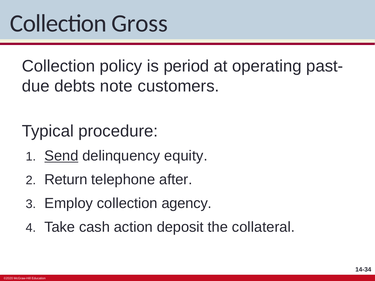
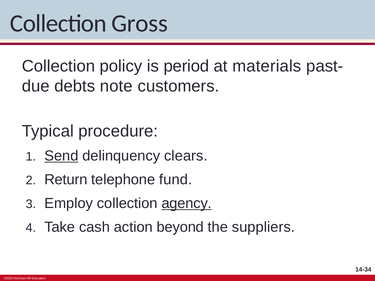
operating: operating -> materials (267, 66)
equity: equity -> clears (186, 156)
after: after -> fund (176, 180)
agency underline: none -> present (187, 204)
deposit: deposit -> beyond (180, 227)
collateral: collateral -> suppliers (263, 227)
